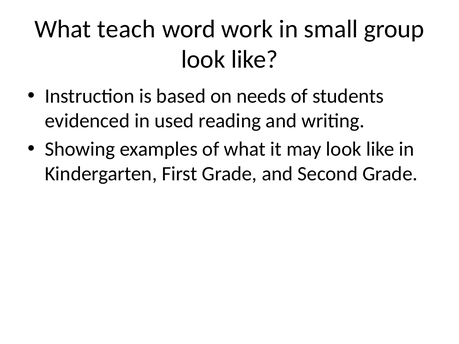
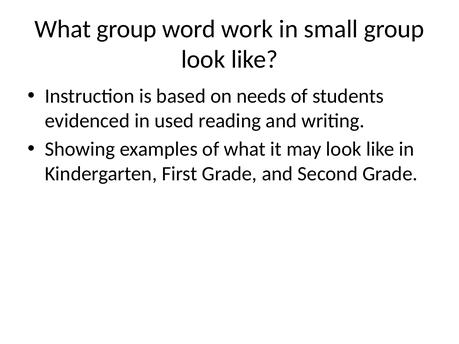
What teach: teach -> group (127, 29)
